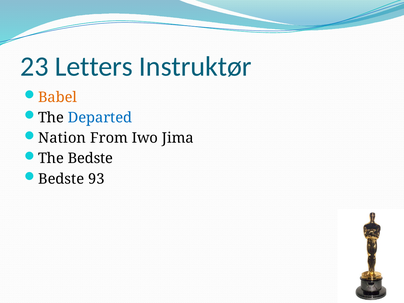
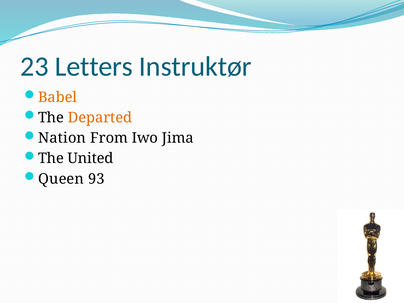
Departed colour: blue -> orange (100, 118)
The Bedste: Bedste -> United (90, 158)
Bedste: Bedste -> Queen (61, 179)
